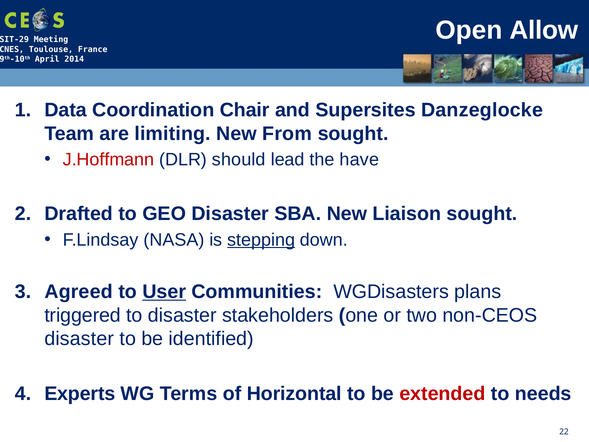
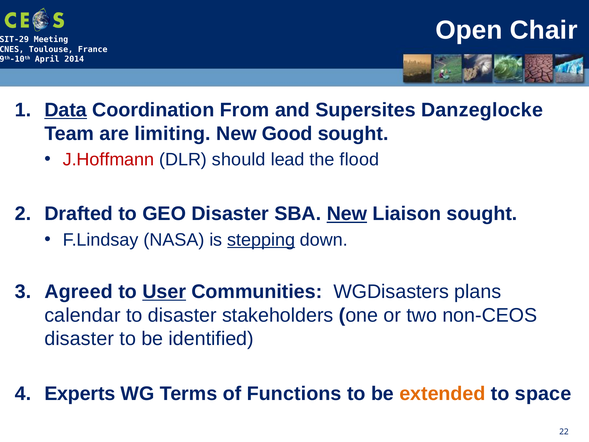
Allow: Allow -> Chair (544, 30)
Data underline: none -> present (66, 110)
Chair: Chair -> From (245, 110)
From: From -> Good (287, 134)
have: have -> flood (359, 160)
New underline: none -> present (347, 214)
triggered: triggered -> calendar (82, 315)
Horizontal: Horizontal -> Functions (294, 394)
extended colour: red -> orange (442, 394)
needs: needs -> space (543, 394)
